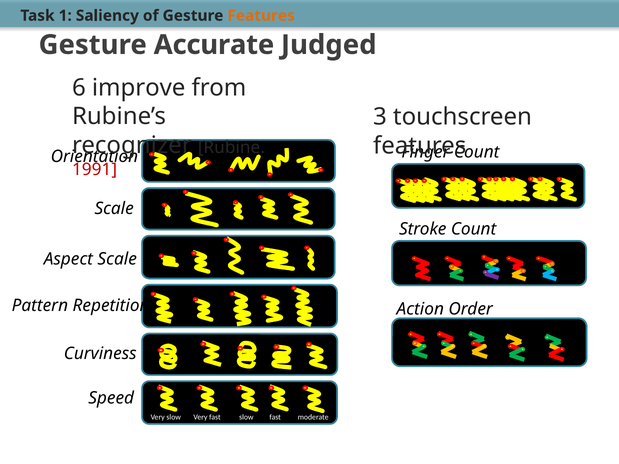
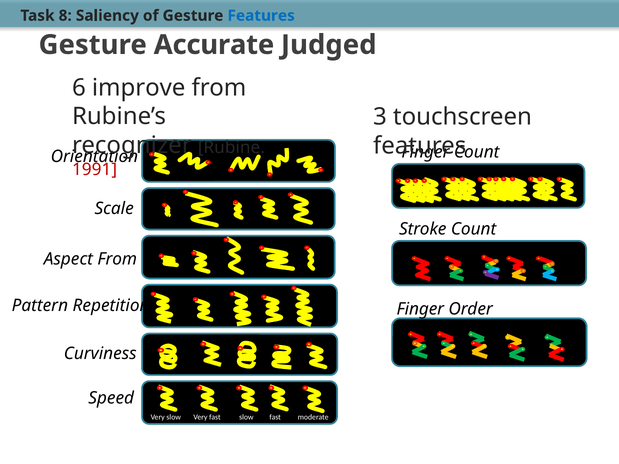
1: 1 -> 8 (65, 16)
Features colour: orange -> blue (261, 16)
Aspect Scale: Scale -> From (117, 259)
Action: Action -> Finger (420, 309)
